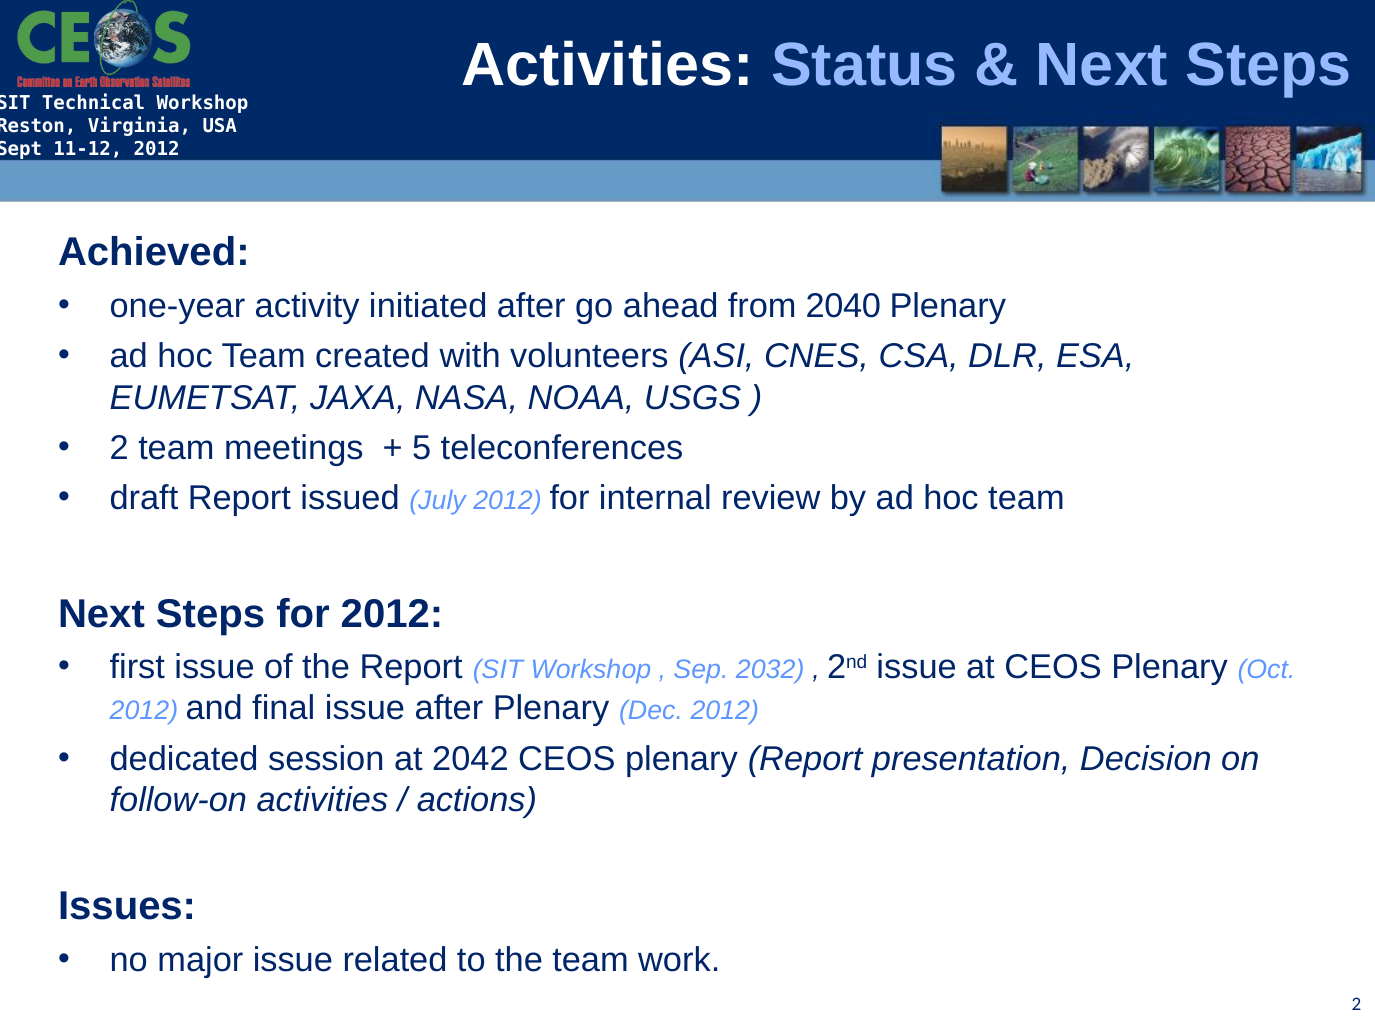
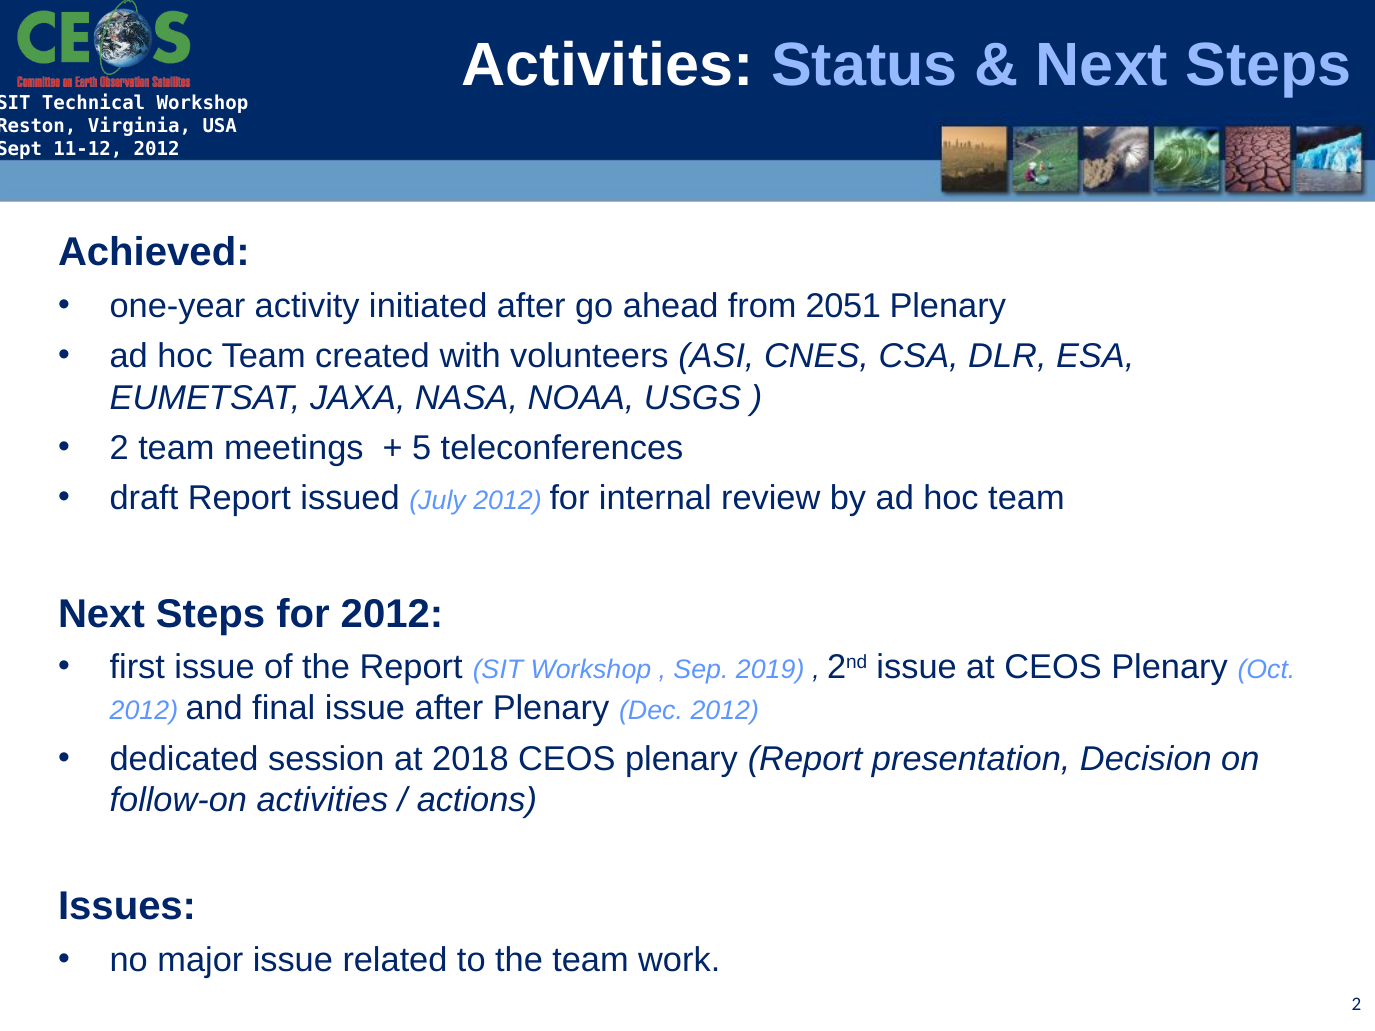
2040: 2040 -> 2051 (843, 306)
2032: 2032 -> 2019 (770, 670)
2042: 2042 -> 2018 (470, 759)
